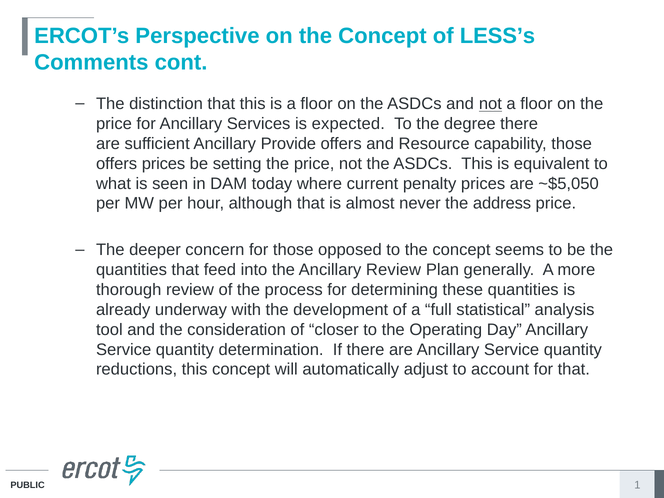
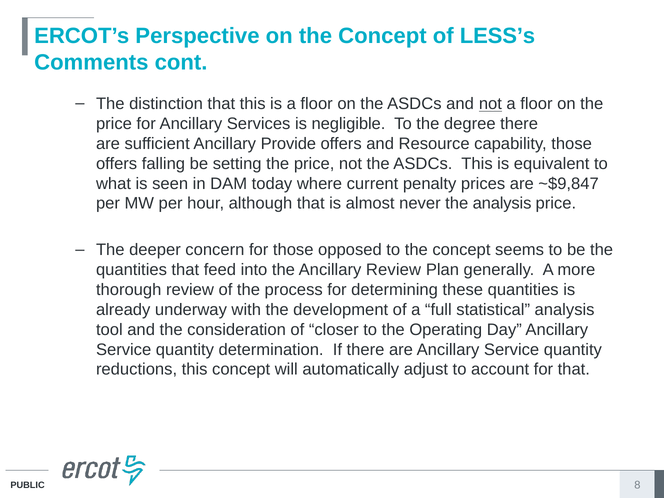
expected: expected -> negligible (348, 124)
offers prices: prices -> falling (163, 164)
~$5,050: ~$5,050 -> ~$9,847 (569, 184)
the address: address -> analysis (502, 203)
1: 1 -> 8 (637, 485)
